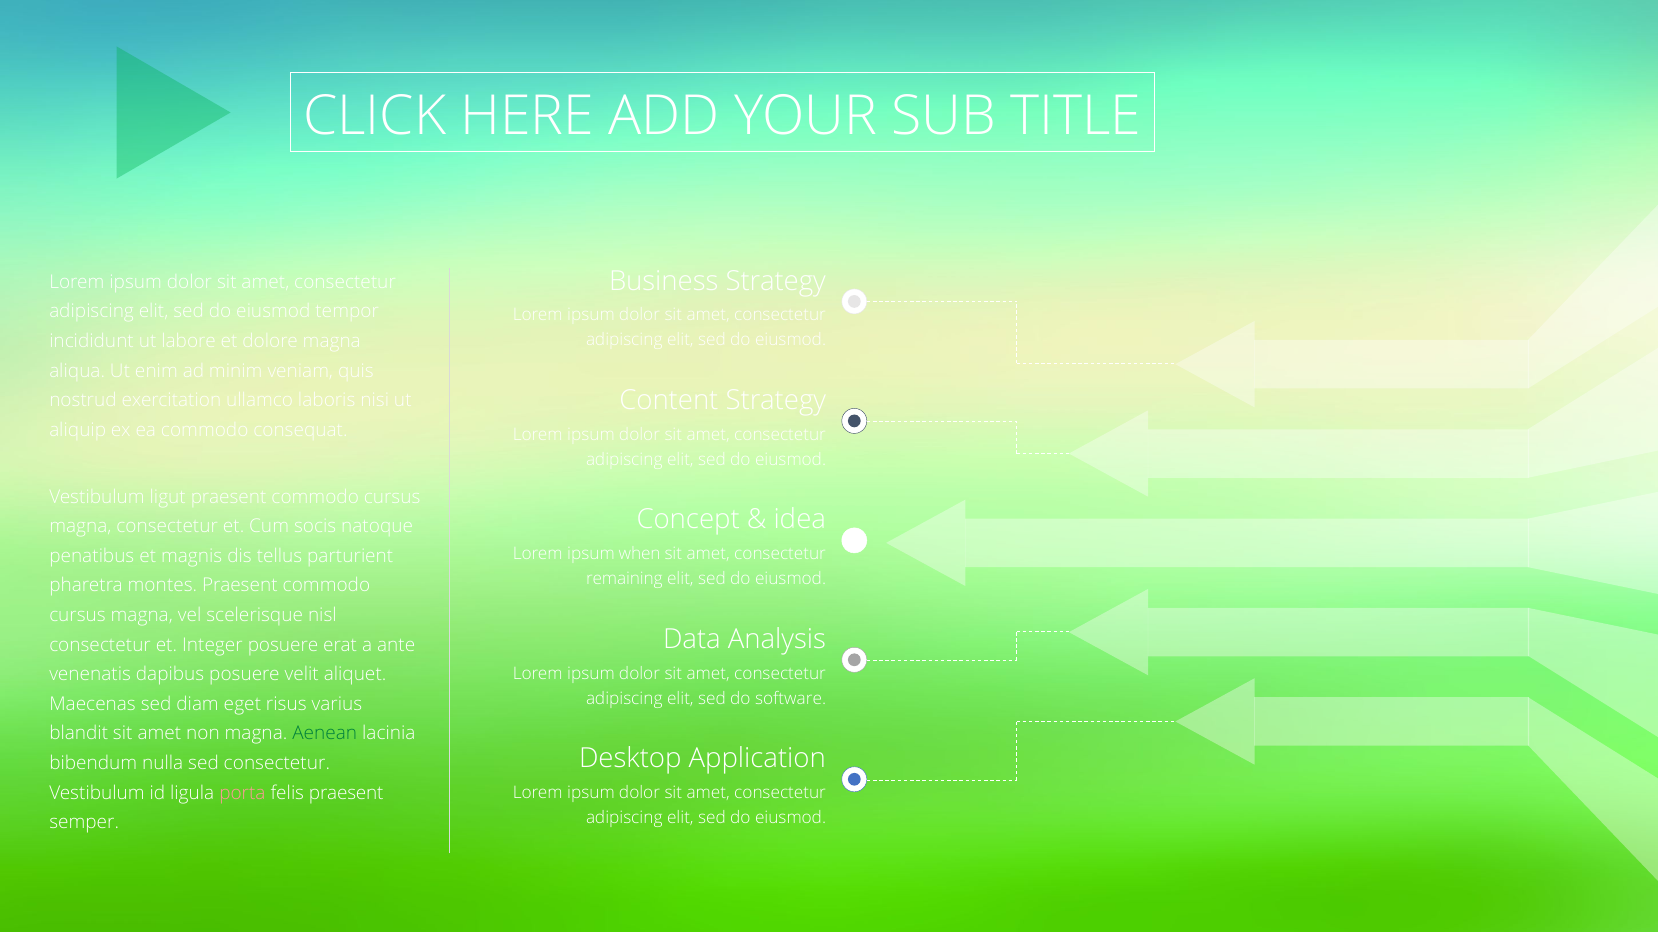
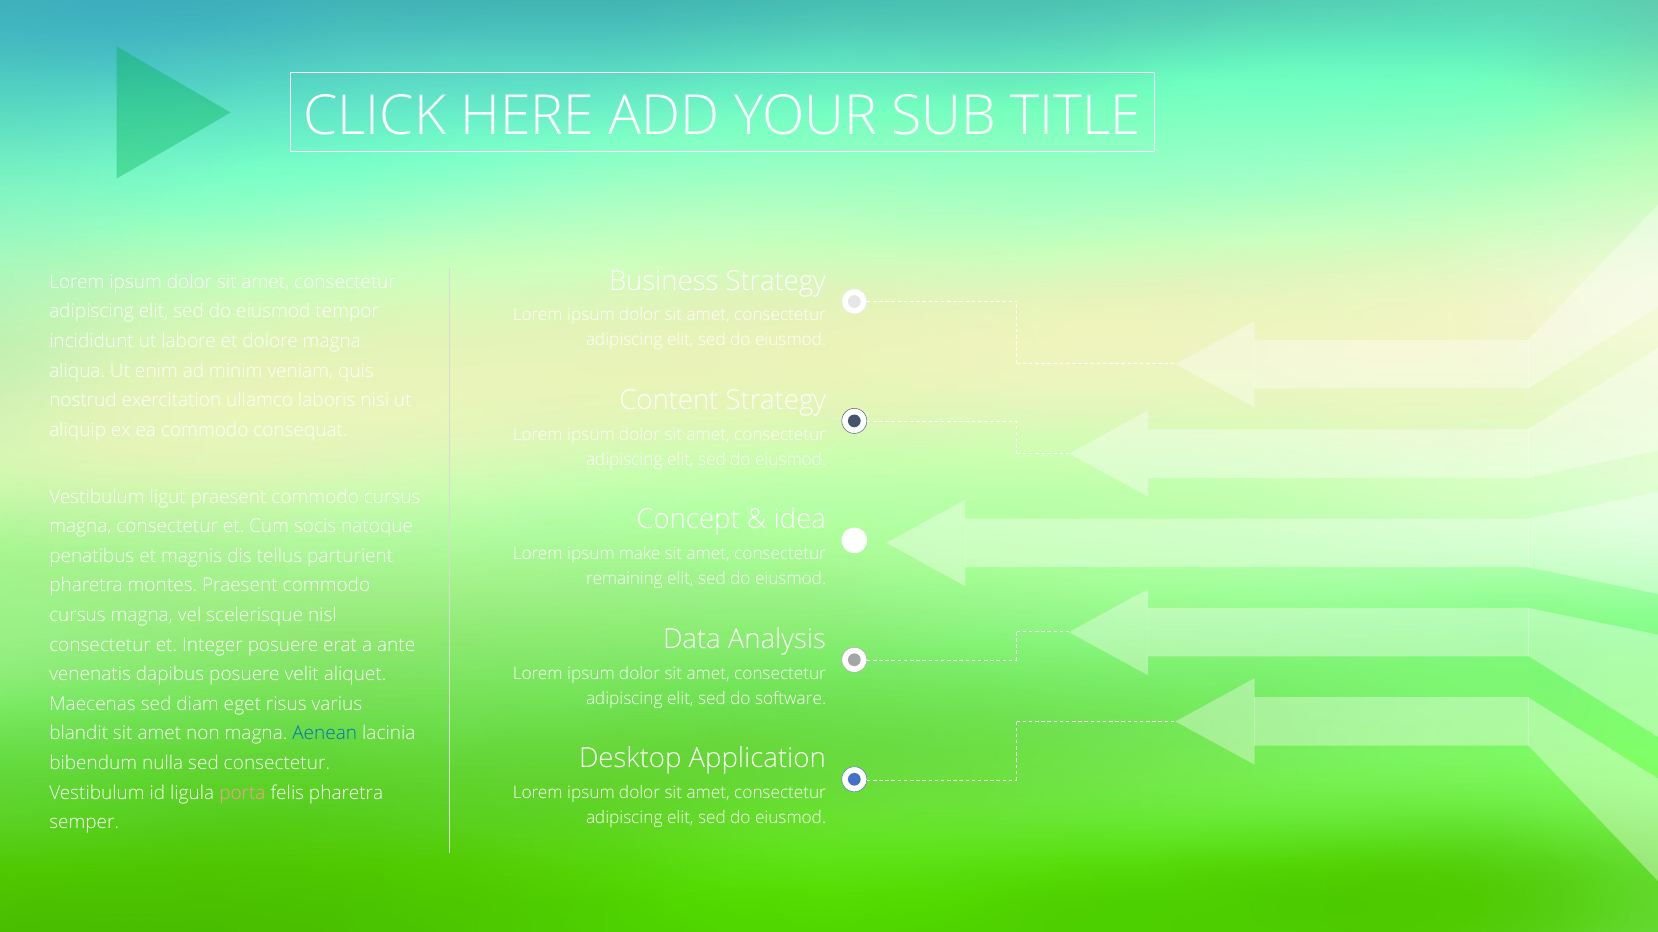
when: when -> make (640, 555)
Aenean colour: green -> blue (325, 734)
felis praesent: praesent -> pharetra (346, 793)
